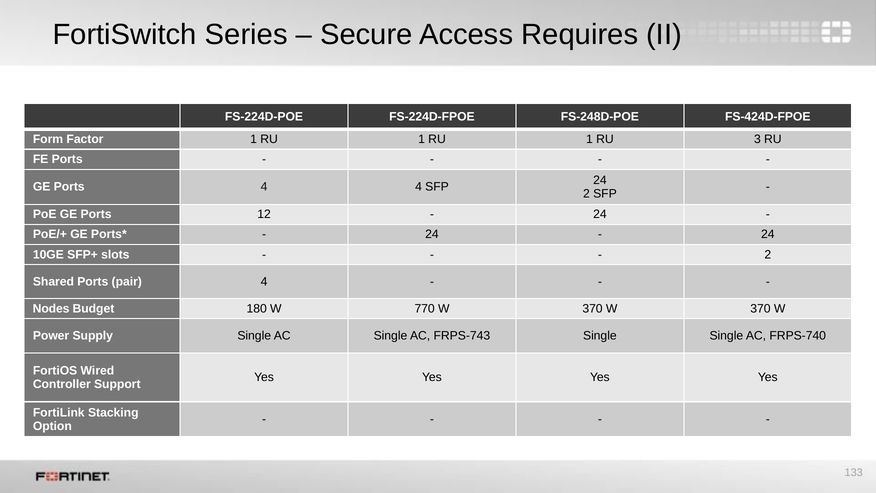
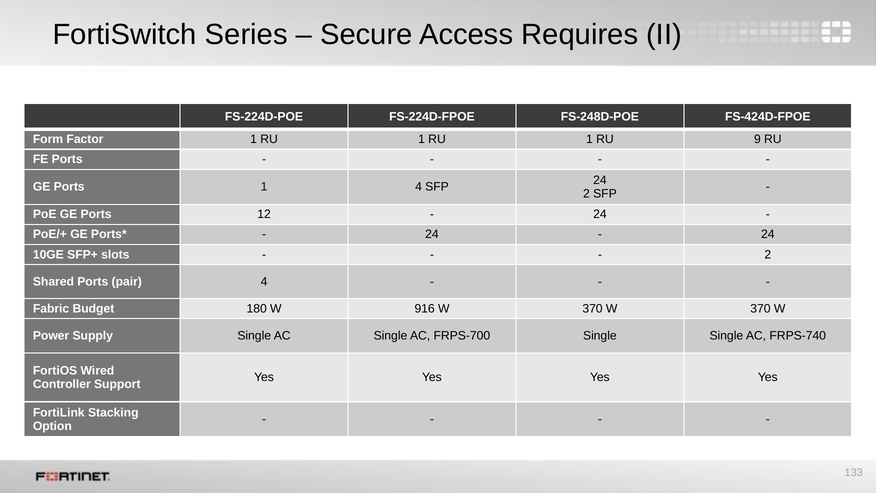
3: 3 -> 9 (757, 139)
Ports 4: 4 -> 1 (264, 187)
Nodes: Nodes -> Fabric (51, 309)
770: 770 -> 916 (425, 309)
FRPS-743: FRPS-743 -> FRPS-700 (462, 336)
